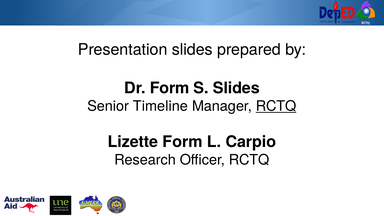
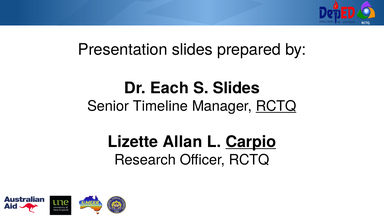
Dr Form: Form -> Each (169, 88)
Lizette Form: Form -> Allan (182, 142)
Carpio underline: none -> present (251, 142)
